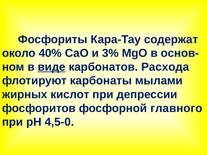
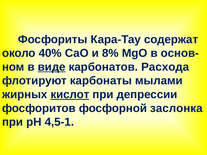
3%: 3% -> 8% (110, 53)
кислот underline: none -> present (70, 95)
главного: главного -> заслонка (176, 108)
4,5-0: 4,5-0 -> 4,5-1 (59, 122)
